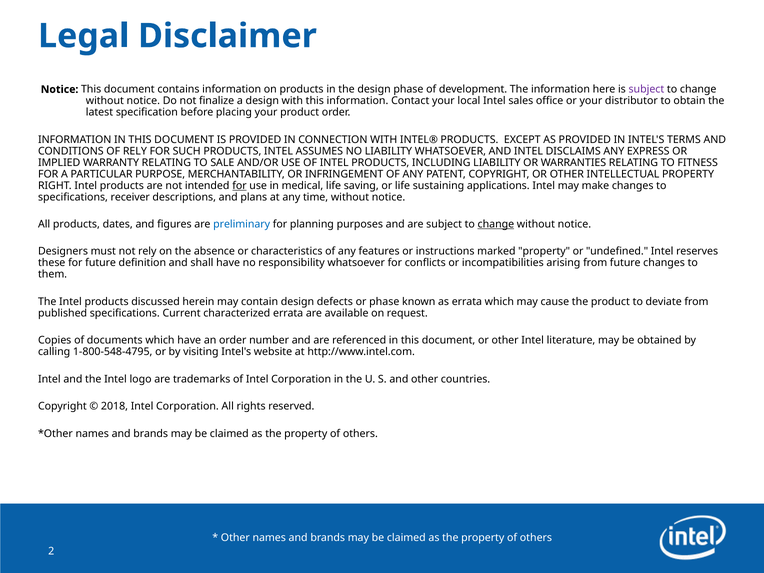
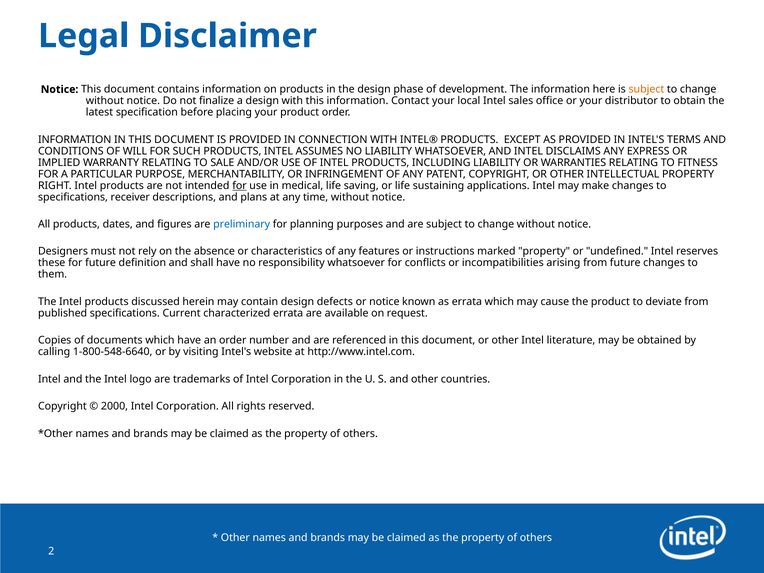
subject colour: purple -> orange (646, 89)
OF RELY: RELY -> WILL (135, 151)
change underline: present -> none (496, 224)
or phase: phase -> notice (384, 302)
1-800-548-4795: 1-800-548-4795 -> 1-800-548-6640 (113, 352)
2018: 2018 -> 2000 (115, 406)
